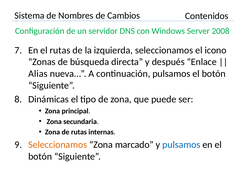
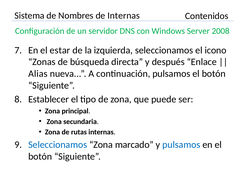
de Cambios: Cambios -> Internas (124, 16)
el rutas: rutas -> estar (60, 50)
Dinámicas: Dinámicas -> Establecer (49, 99)
Seleccionamos colour: orange -> blue (58, 145)
